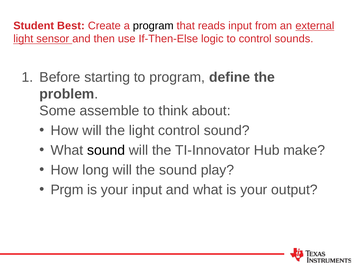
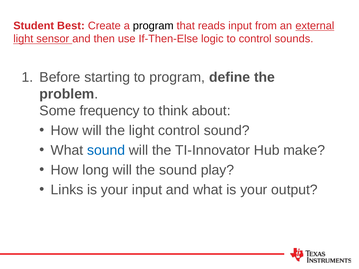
assemble: assemble -> frequency (110, 111)
sound colour: black -> blue (106, 150)
Prgm: Prgm -> Links (67, 190)
